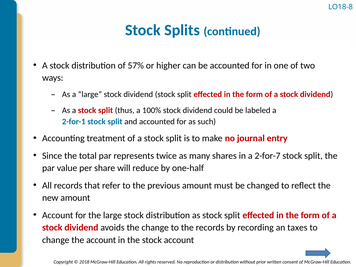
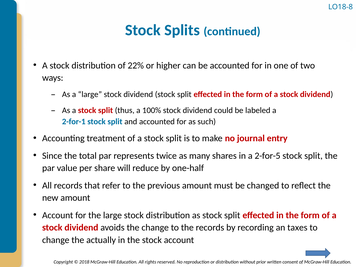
57%: 57% -> 22% (136, 65)
2-for-7: 2-for-7 -> 2-for-5 (268, 156)
the account: account -> actually (101, 240)
